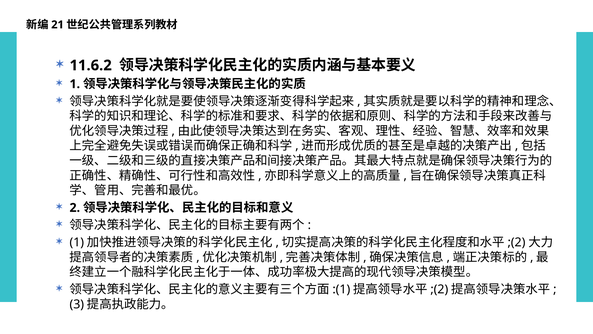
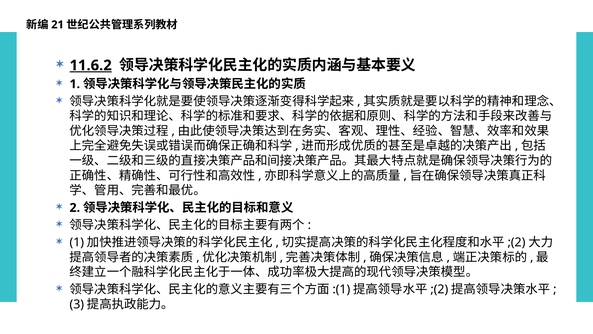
11.6.2 underline: none -> present (91, 65)
